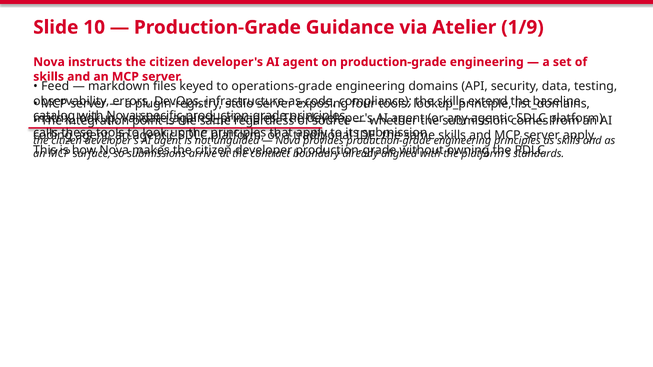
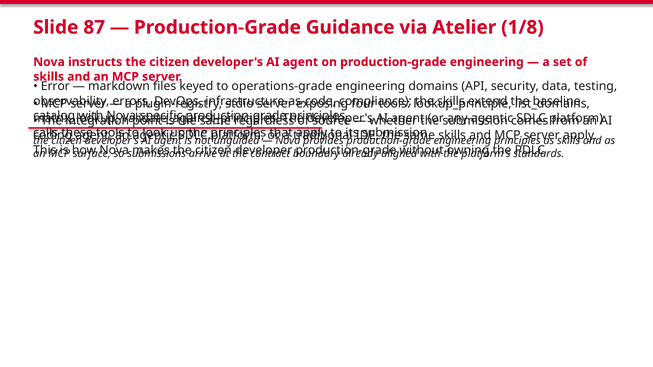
10: 10 -> 87 (94, 27)
1/9: 1/9 -> 1/8 (522, 27)
Feed: Feed -> Error (55, 87)
